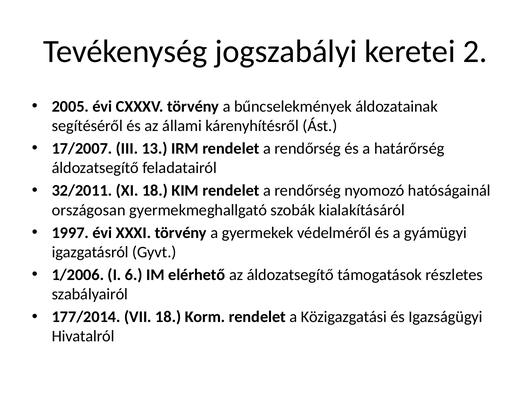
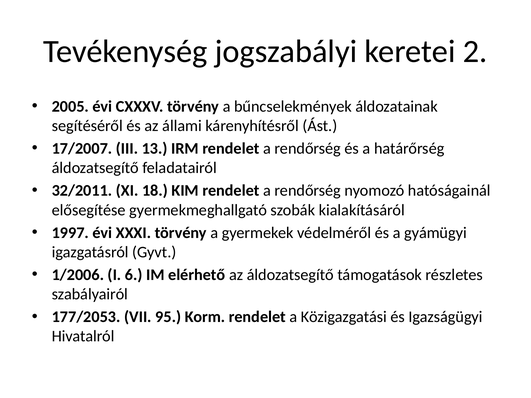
országosan: országosan -> elősegítése (89, 210)
177/2014: 177/2014 -> 177/2053 (86, 317)
VII 18: 18 -> 95 (168, 317)
